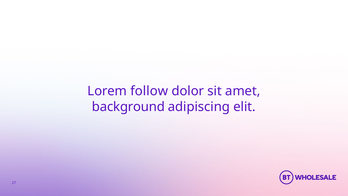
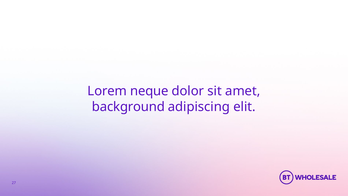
follow: follow -> neque (149, 91)
